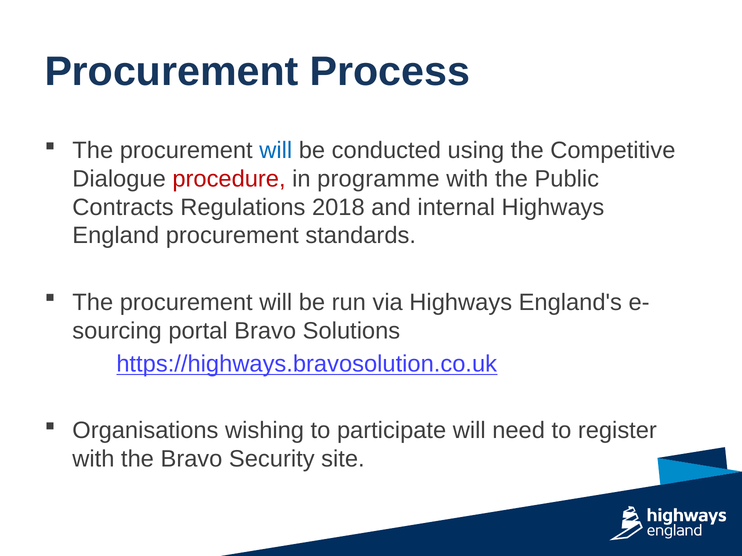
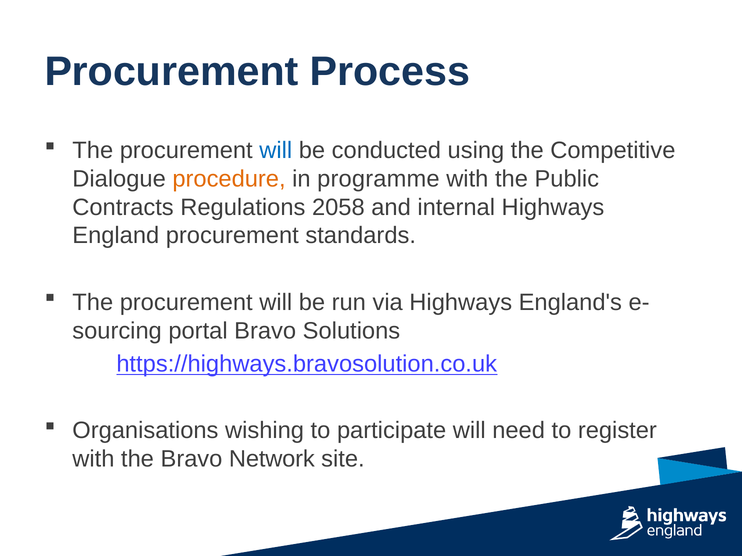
procedure colour: red -> orange (229, 179)
2018: 2018 -> 2058 (338, 207)
Security: Security -> Network (272, 459)
